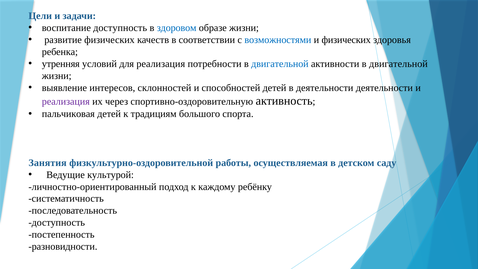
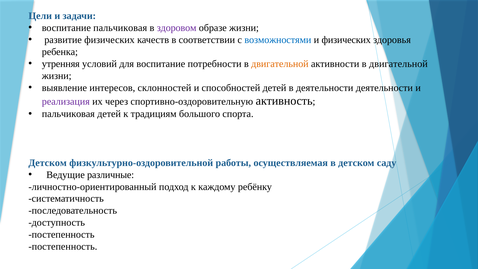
воспитание доступность: доступность -> пальчиковая (120, 28)
здоровом colour: blue -> purple (177, 28)
для реализация: реализация -> воспитание (161, 64)
двигательной colour: blue -> orange (280, 64)
Занятия: Занятия -> Детском (48, 163)
культурой: культурой -> различные (111, 175)
разновидности: разновидности -> постепенность (63, 246)
